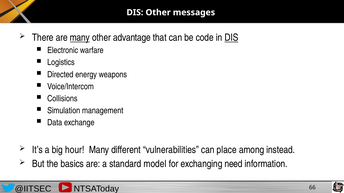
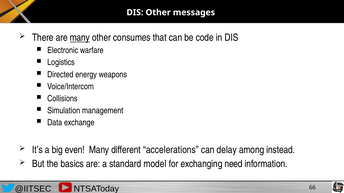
advantage: advantage -> consumes (132, 38)
DIS underline: present -> none (231, 38)
hour: hour -> even (75, 150)
vulnerabilities: vulnerabilities -> accelerations (171, 150)
place: place -> delay (227, 150)
